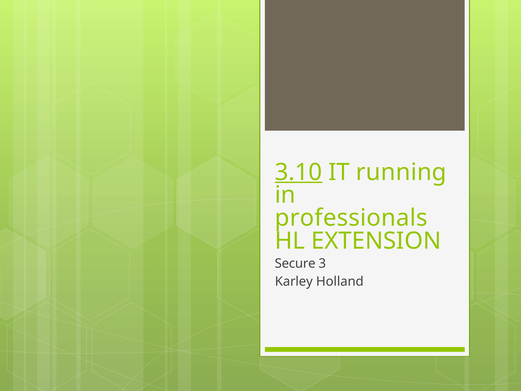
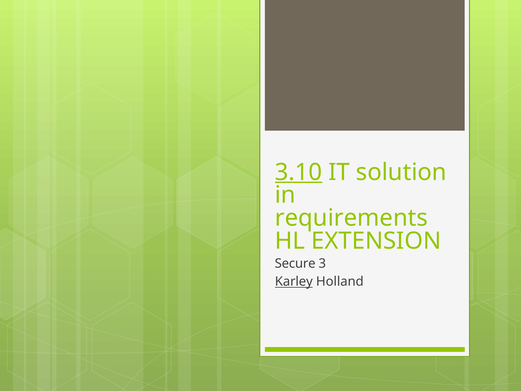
running: running -> solution (401, 172)
professionals: professionals -> requirements (351, 218)
Karley underline: none -> present (294, 281)
